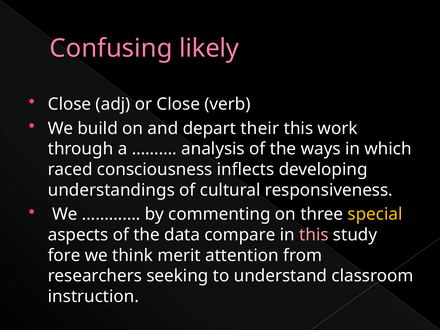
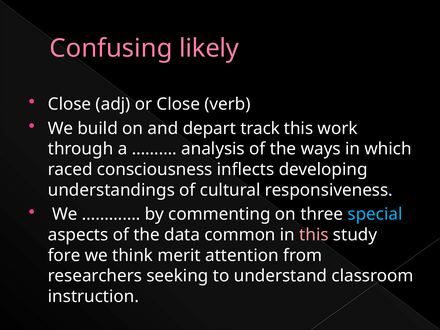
their: their -> track (260, 128)
special colour: yellow -> light blue (375, 214)
compare: compare -> common (240, 235)
